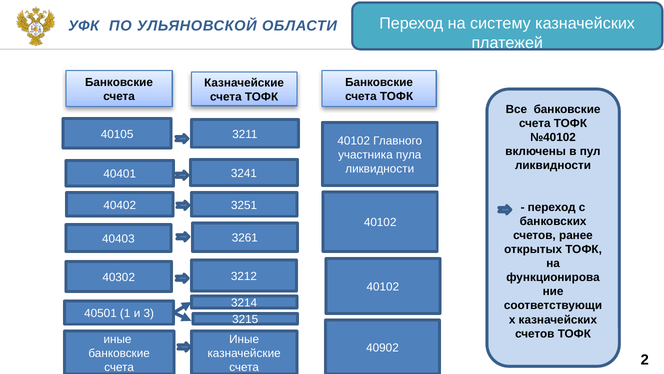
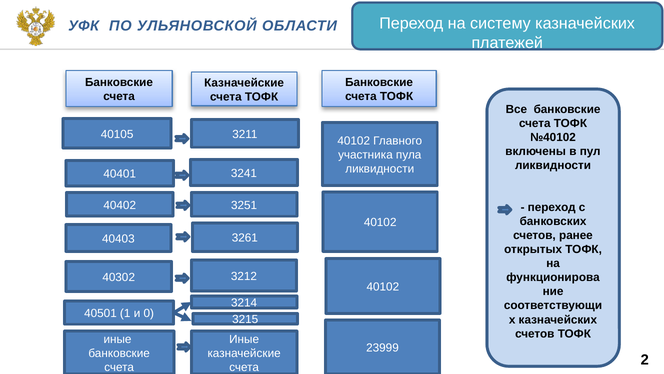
3: 3 -> 0 (149, 313)
40902: 40902 -> 23999 (382, 348)
